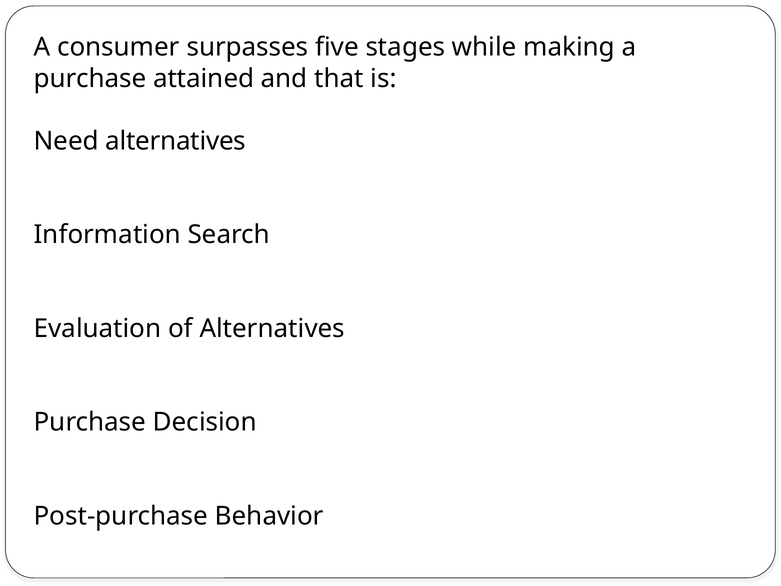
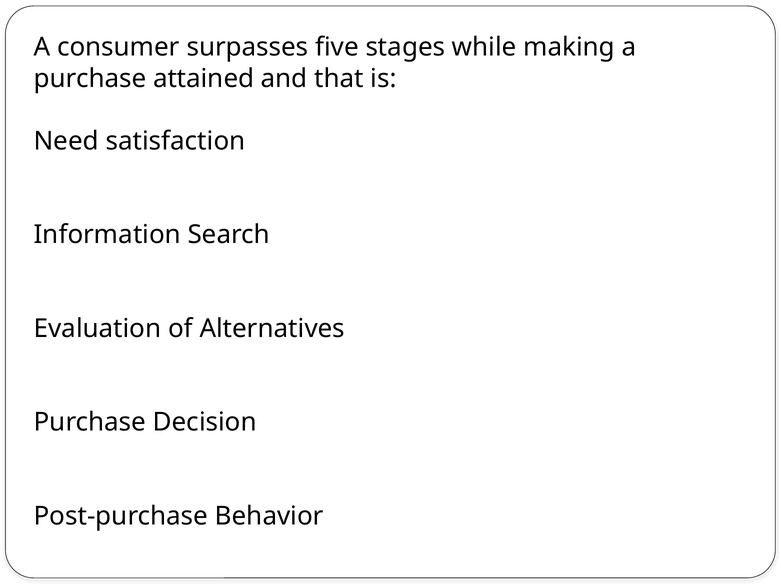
Need alternatives: alternatives -> satisfaction (176, 141)
